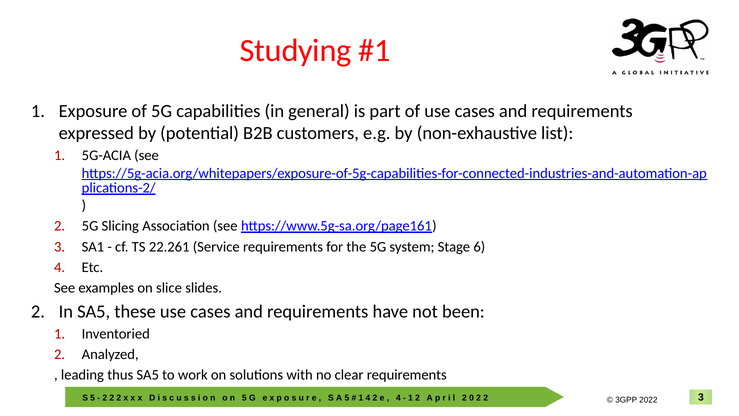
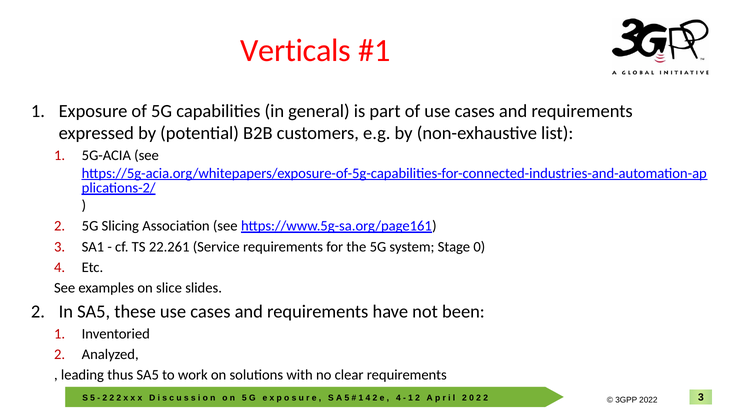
Studying: Studying -> Verticals (296, 51)
Stage 6: 6 -> 0 (479, 247)
